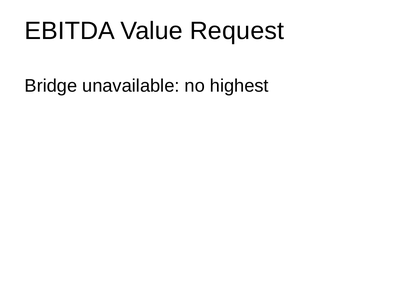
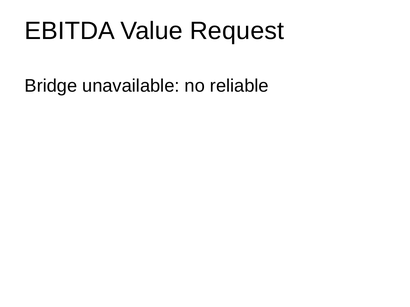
highest: highest -> reliable (239, 86)
